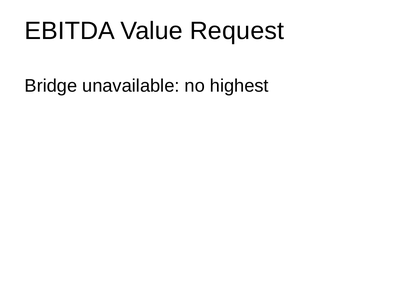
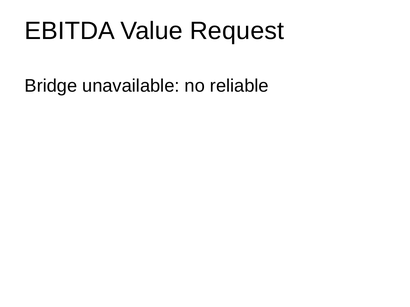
highest: highest -> reliable (239, 86)
